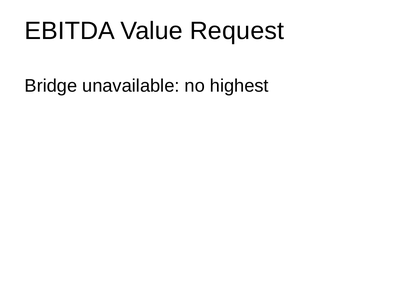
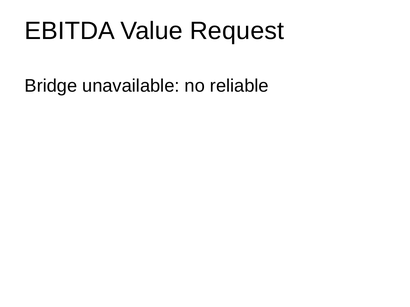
highest: highest -> reliable (239, 86)
